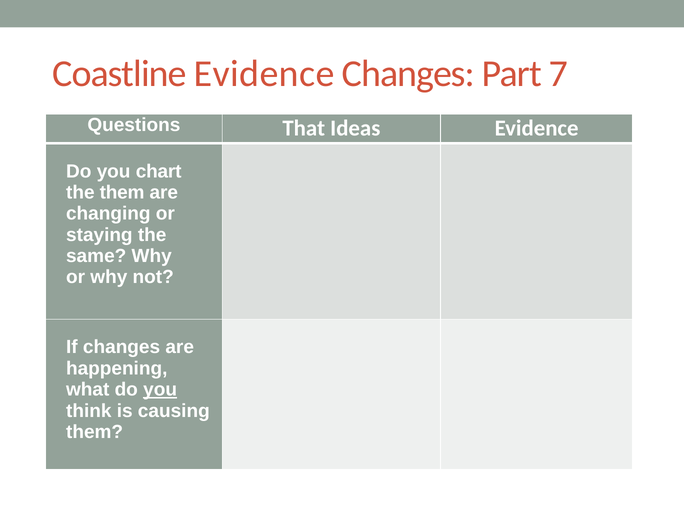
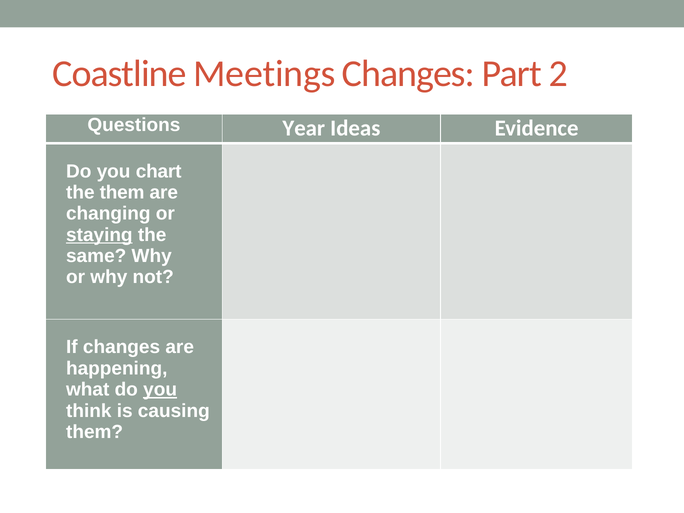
Coastline Evidence: Evidence -> Meetings (264, 74)
7: 7 -> 2 (558, 74)
That: That -> Year (304, 128)
staying underline: none -> present (99, 235)
